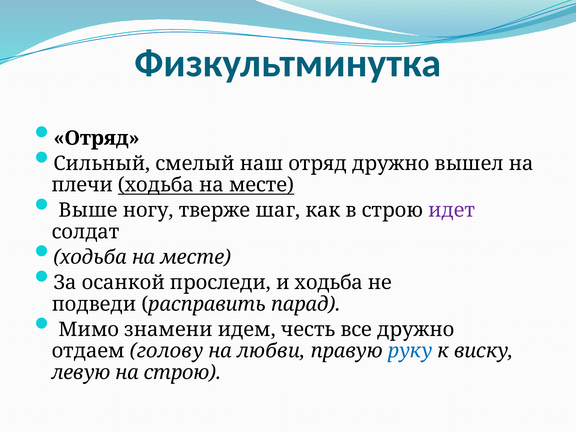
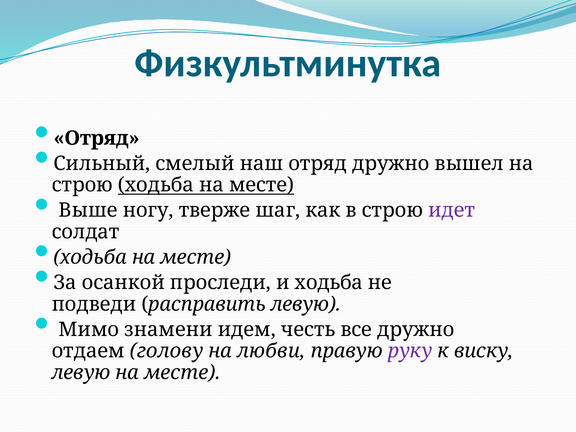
плечи: плечи -> строю (82, 185)
расправить парад: парад -> левую (306, 304)
руку colour: blue -> purple (410, 351)
левую на строю: строю -> месте (182, 373)
